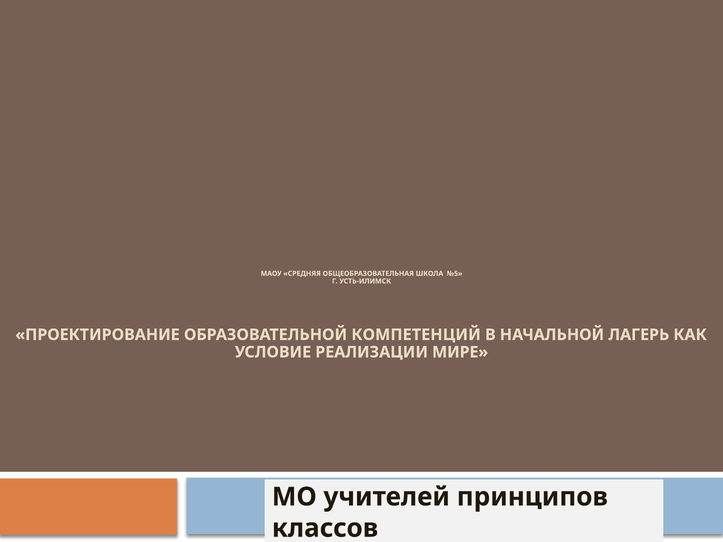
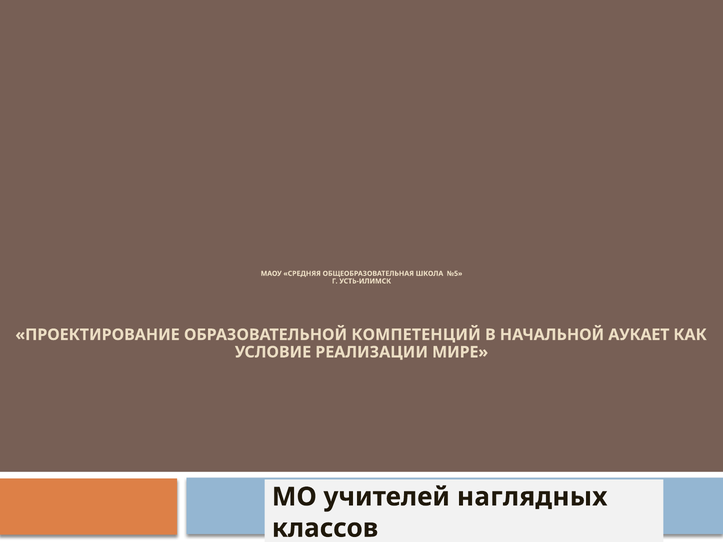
ЛАГЕРЬ: ЛАГЕРЬ -> АУКАЕТ (639, 335)
принципов: принципов -> наглядных (532, 497)
